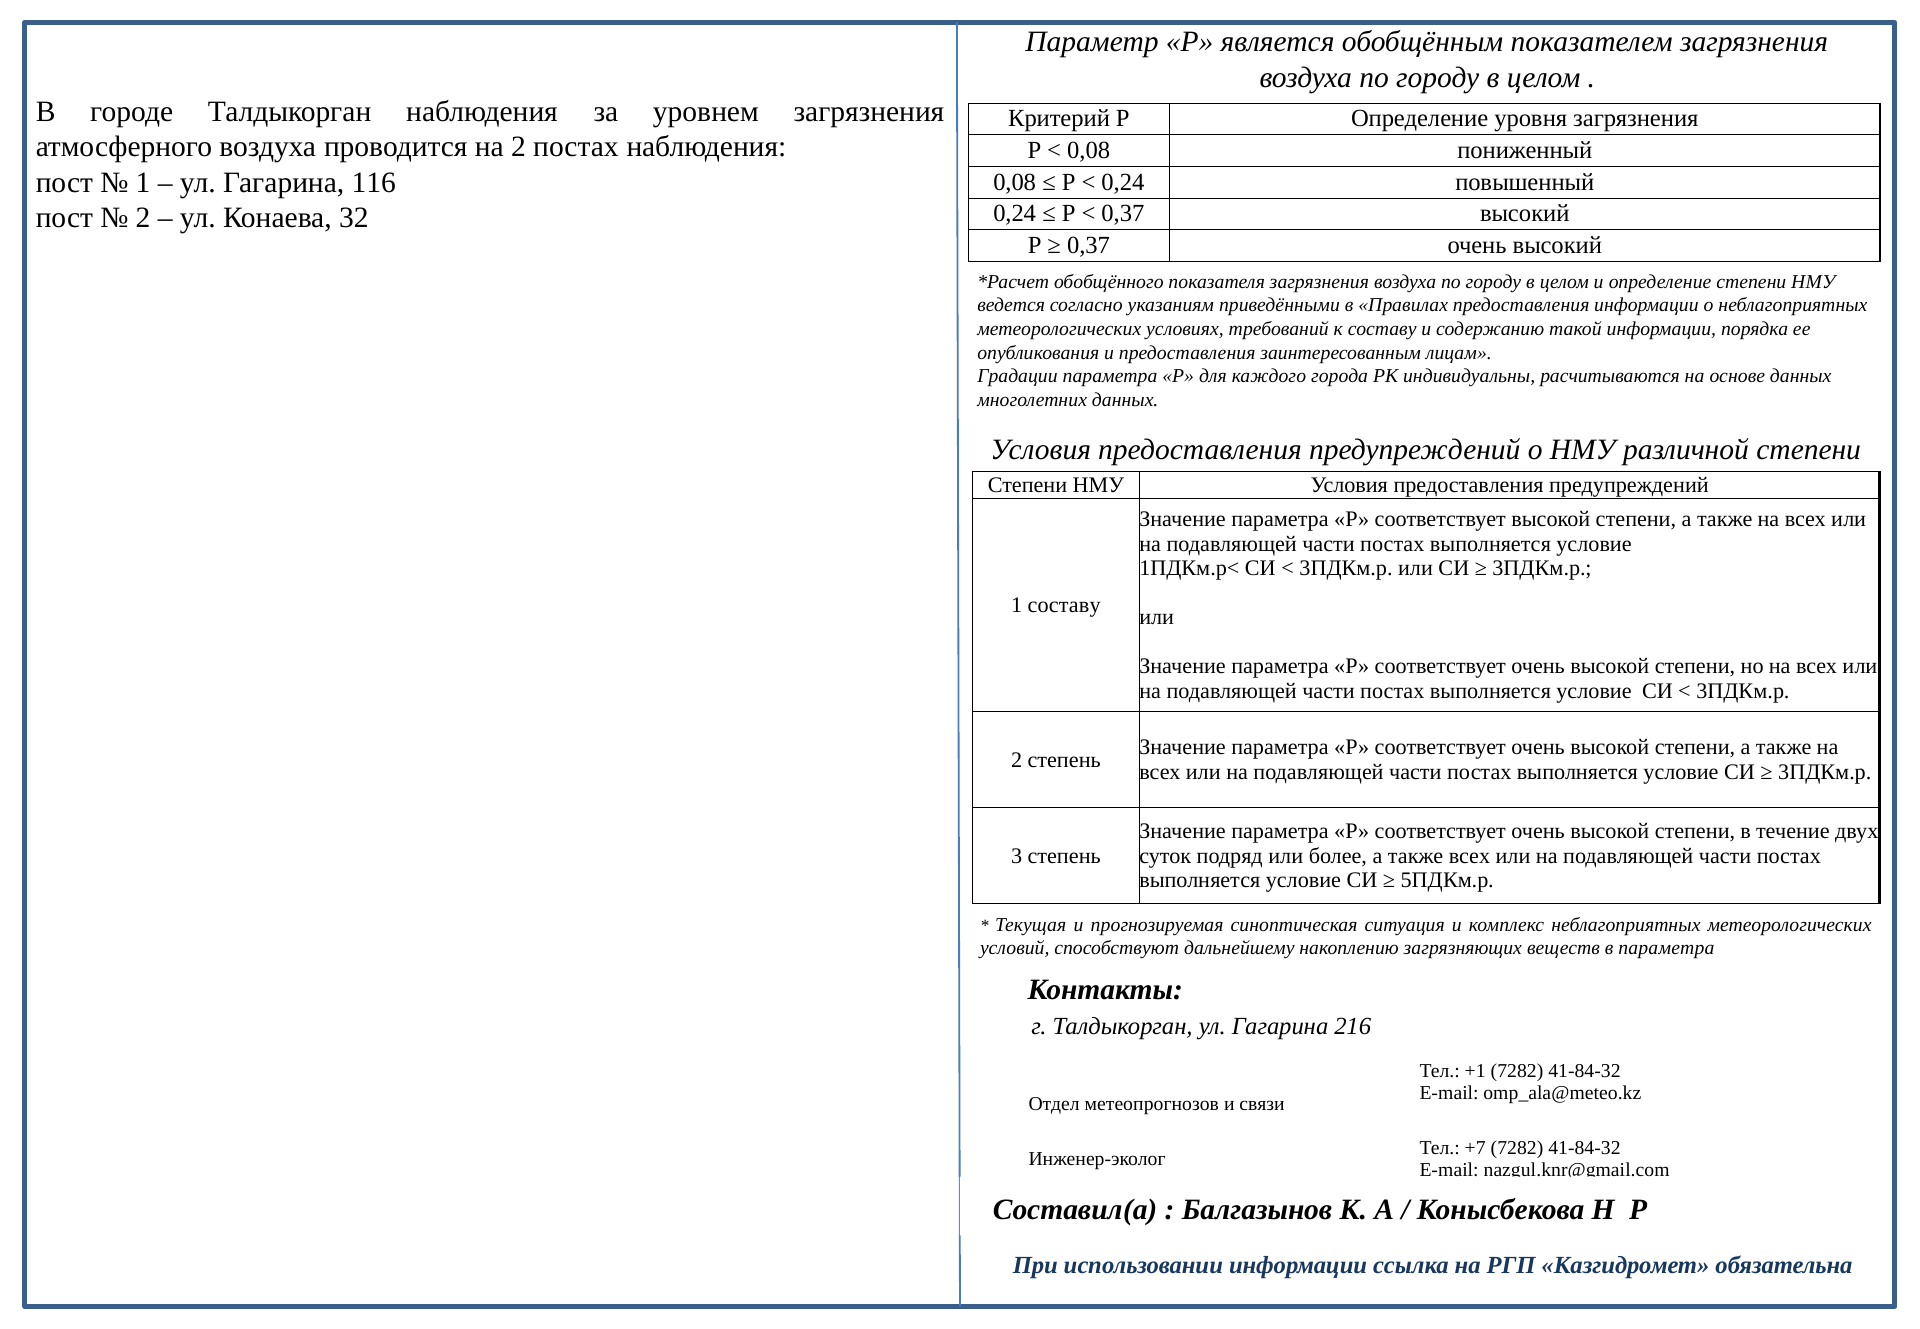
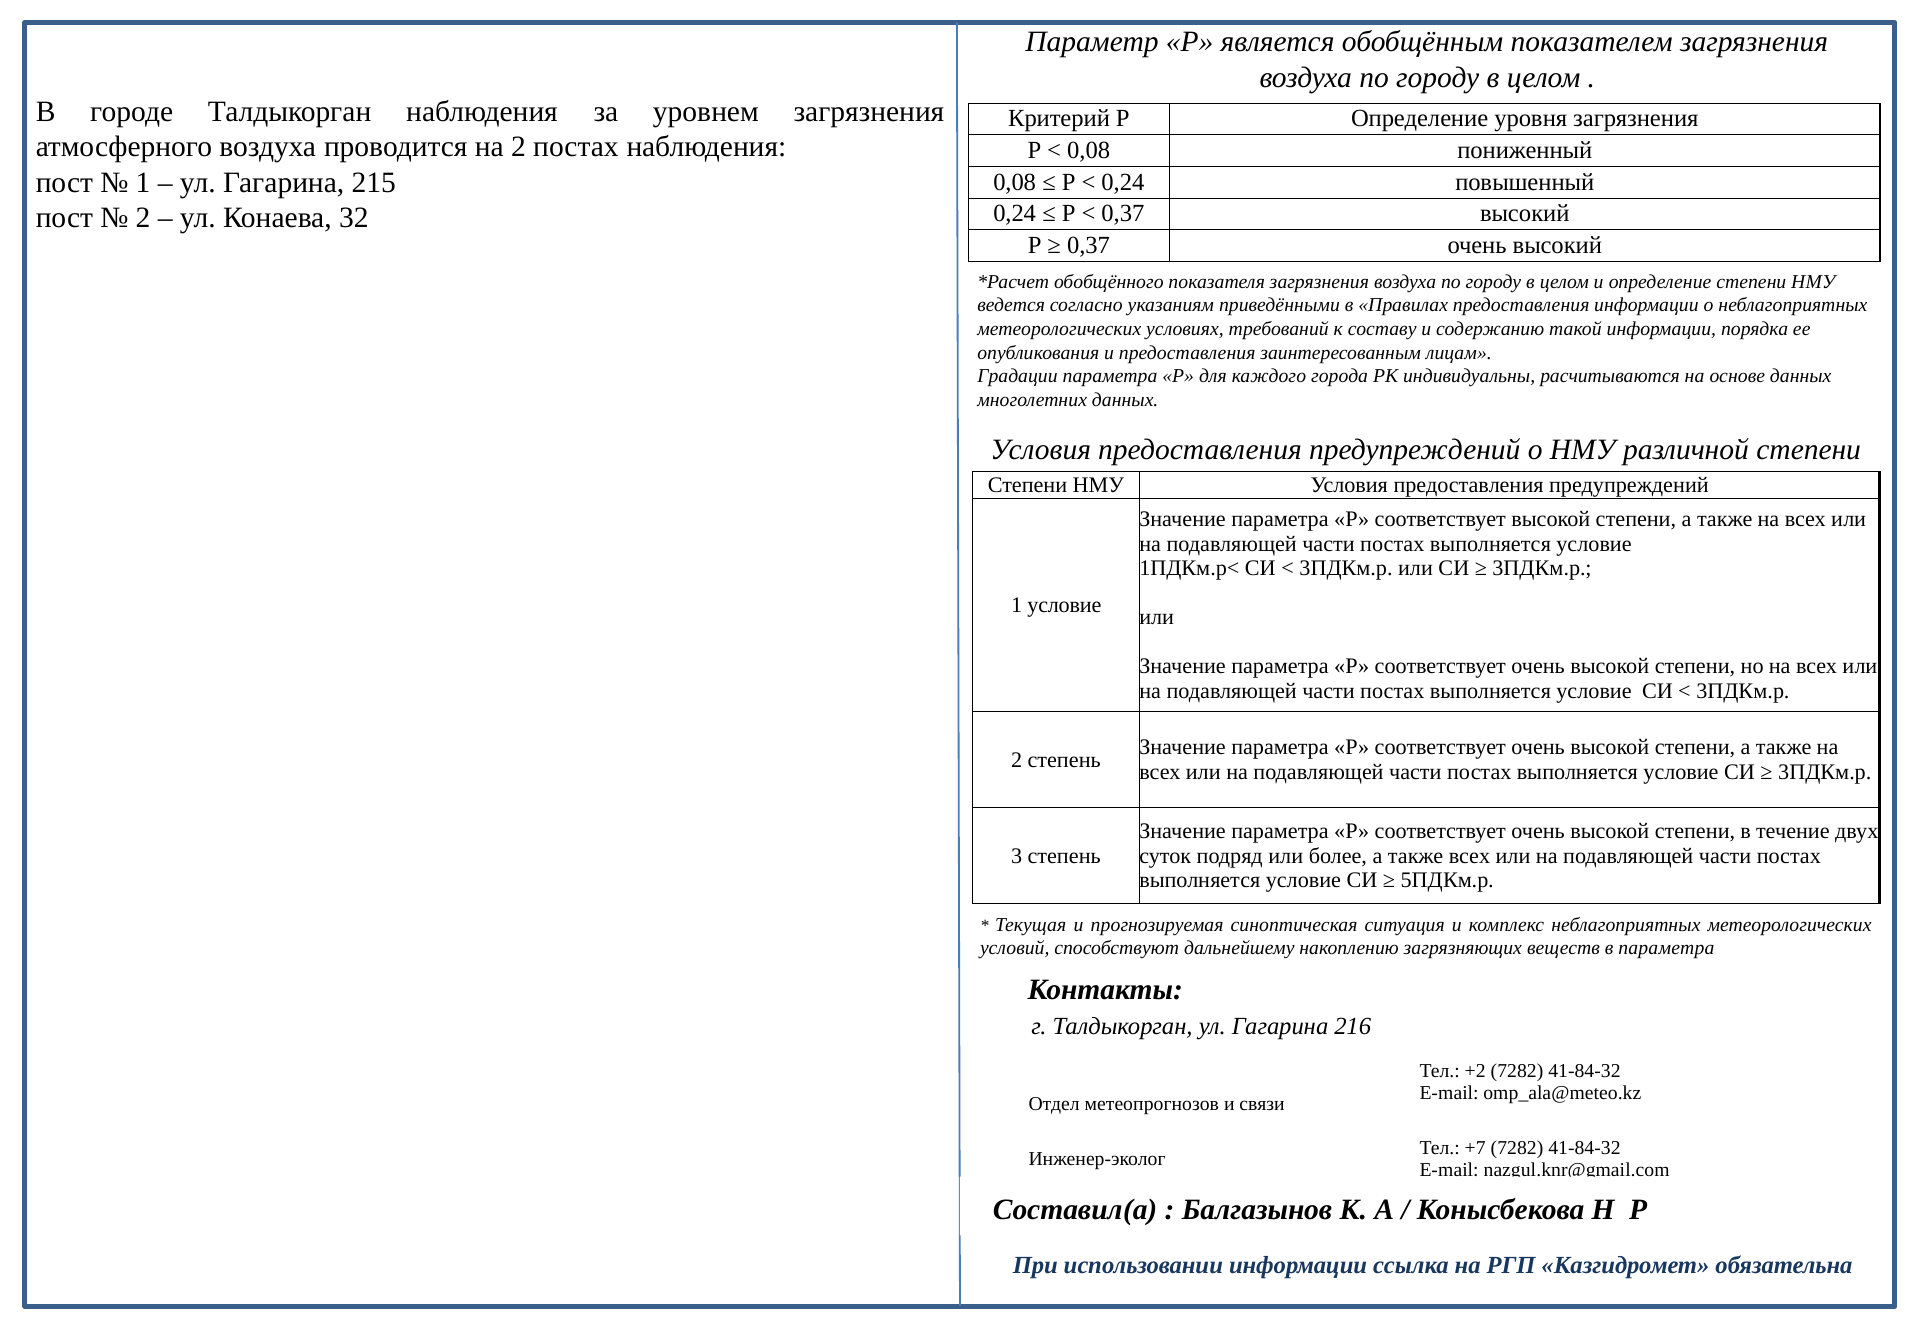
116: 116 -> 215 (374, 182)
1 составу: составу -> условие (1064, 605)
+1: +1 -> +2 (1475, 1072)
